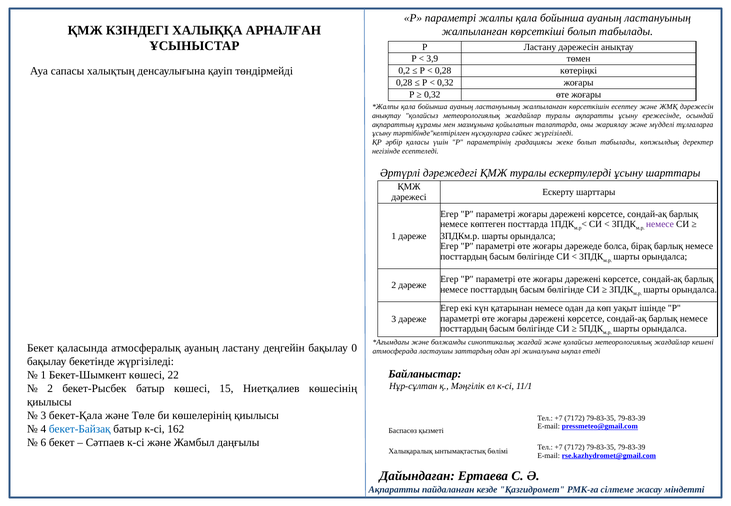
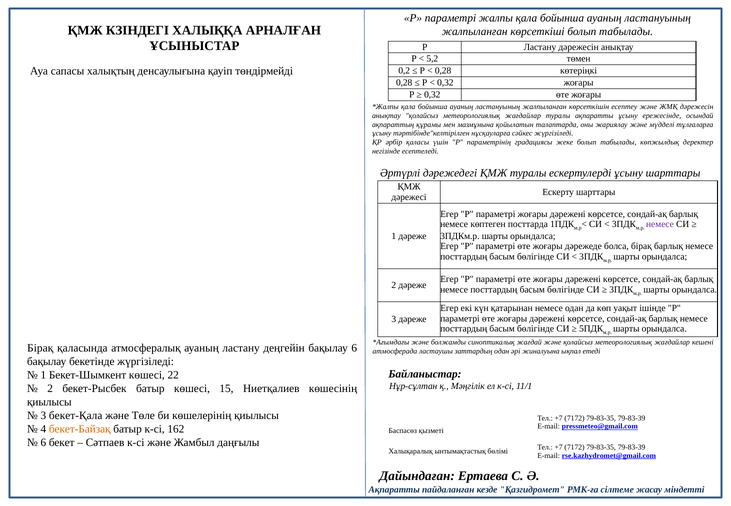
3,9: 3,9 -> 5,2 (432, 59)
Бекет: Бекет -> Бірақ (40, 348)
бақылау 0: 0 -> 6 (354, 348)
бекет-Байзақ colour: blue -> orange (80, 429)
